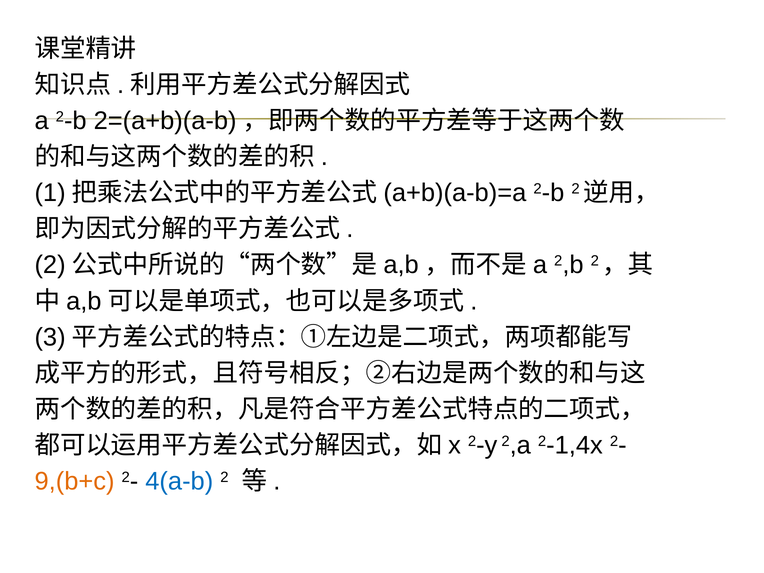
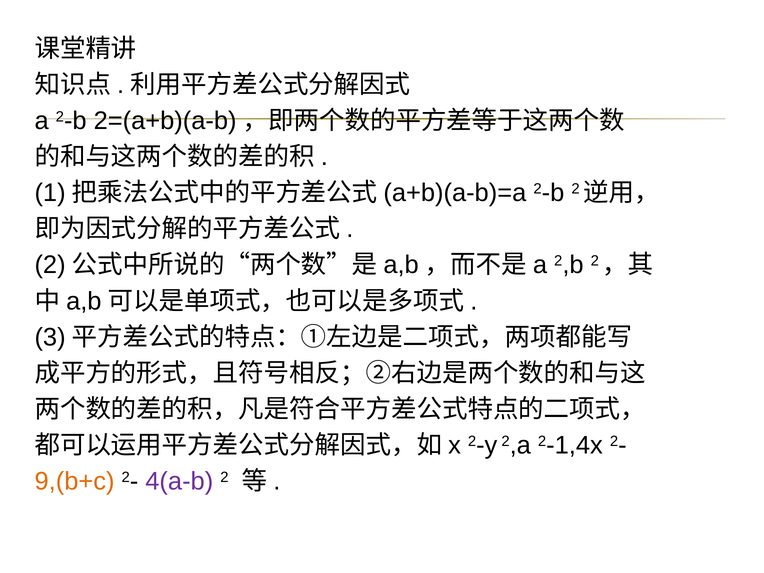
4(a-b colour: blue -> purple (179, 481)
